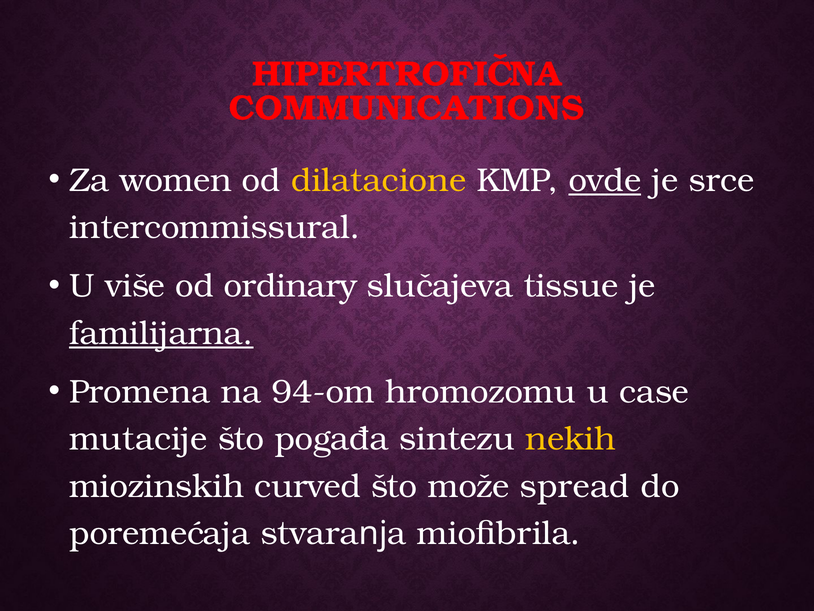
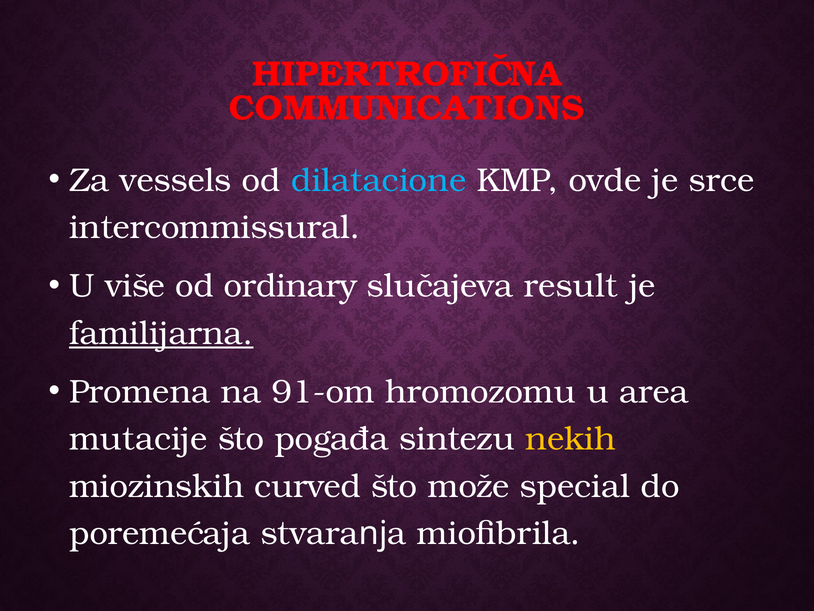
women: women -> vessels (176, 180)
dilatacione colour: yellow -> light blue (379, 180)
ovde underline: present -> none (605, 180)
tissue: tissue -> result (571, 286)
94-om: 94-om -> 91-om (323, 392)
case: case -> area (654, 392)
spread: spread -> special (575, 486)
